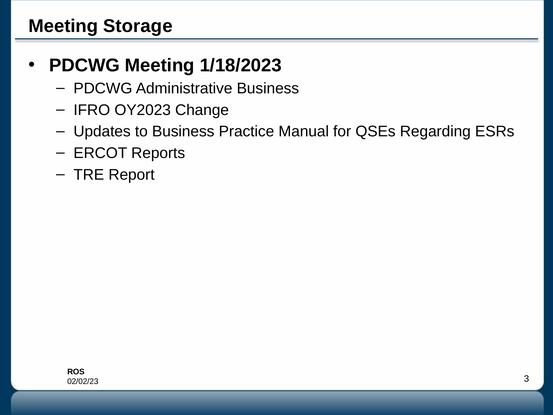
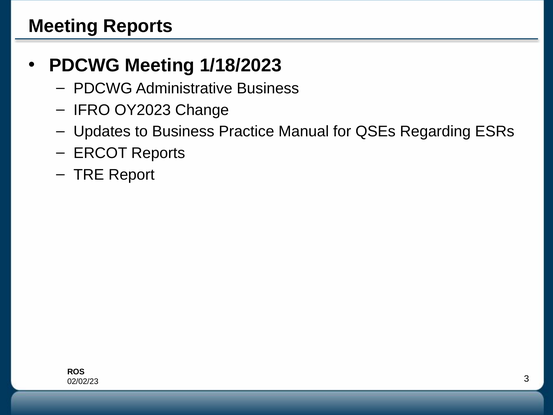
Meeting Storage: Storage -> Reports (138, 26)
